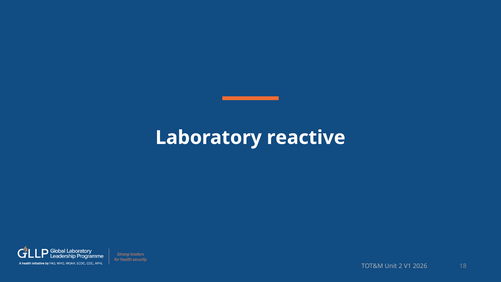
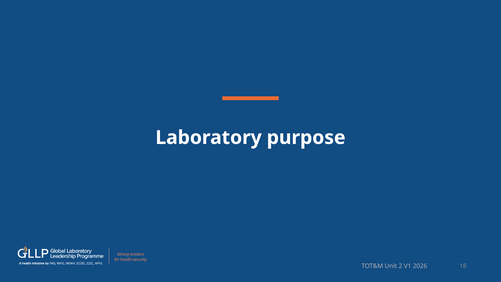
reactive: reactive -> purpose (306, 137)
